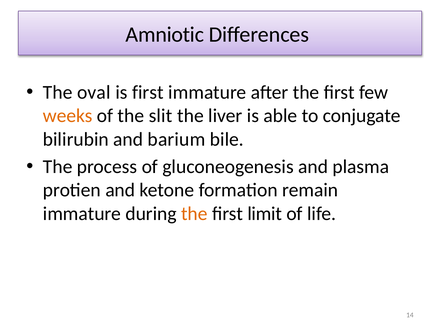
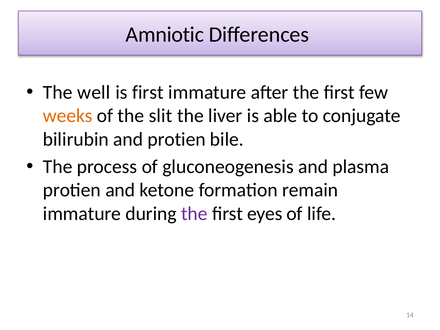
oval: oval -> well (94, 92)
and barium: barium -> protien (177, 139)
the colour: orange -> purple (194, 214)
limit: limit -> eyes (265, 214)
